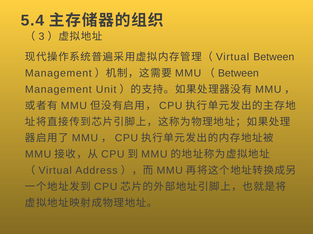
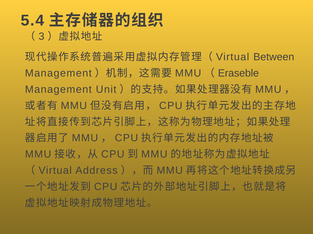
Between: Between -> Eraseble (238, 73)
